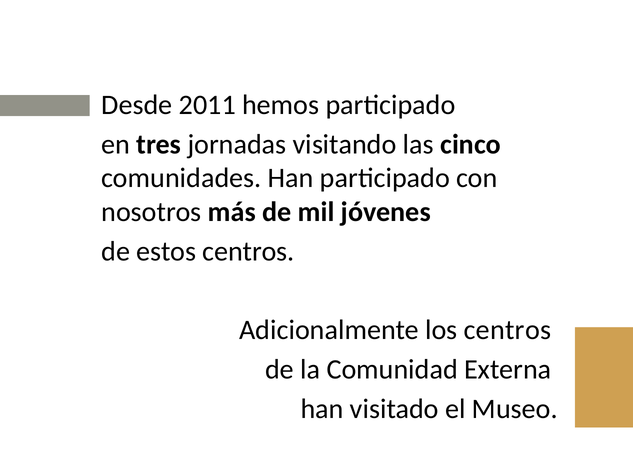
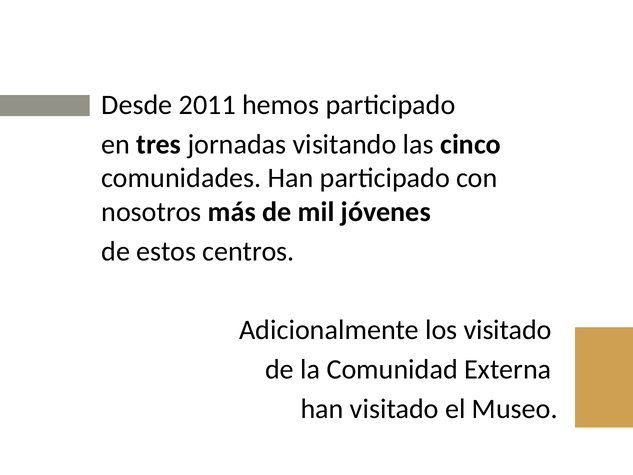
los centros: centros -> visitado (508, 330)
